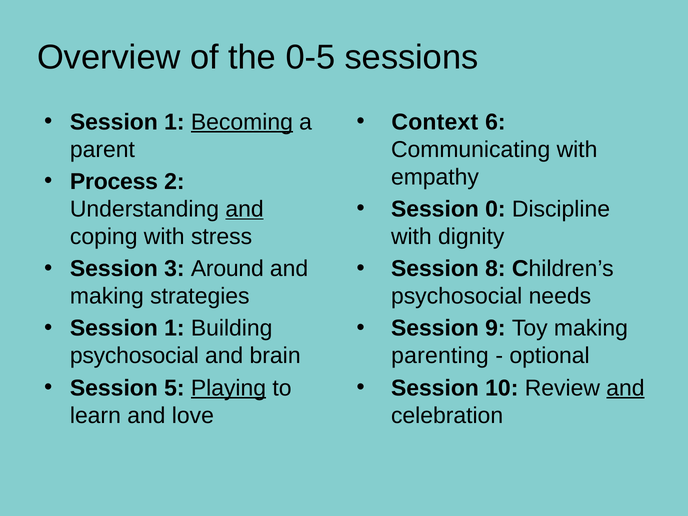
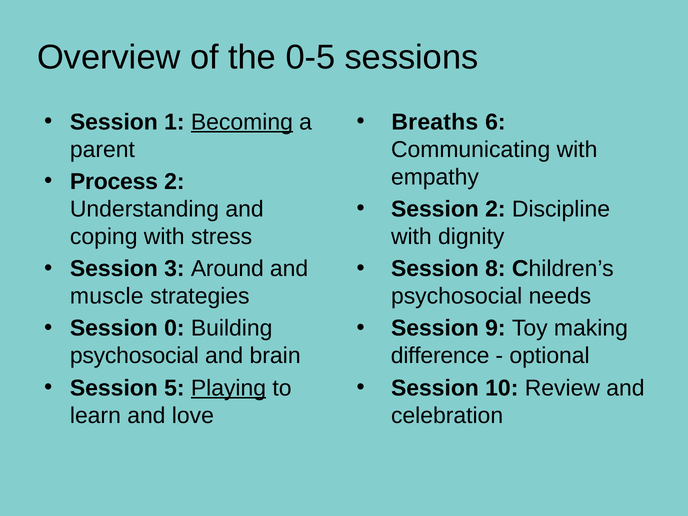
Context: Context -> Breaths (435, 122)
Session 0: 0 -> 2 (495, 209)
and underline: present -> none (245, 209)
making: making -> muscle (107, 296)
1: 1 -> 0 (174, 328)
parenting: parenting -> difference (440, 356)
and underline: present -> none (625, 388)
